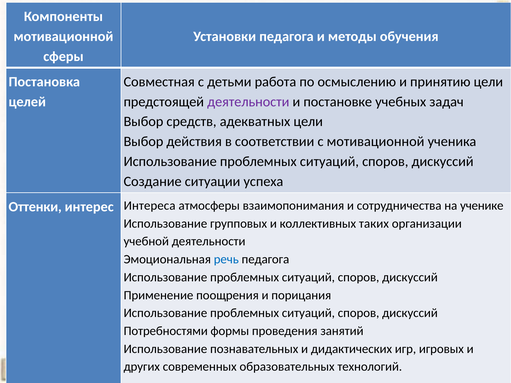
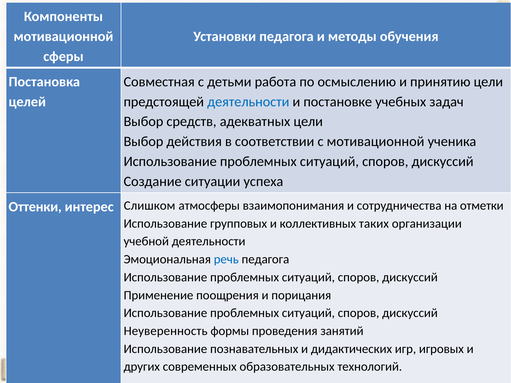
деятельности colour: purple -> blue (248, 102)
Интереса: Интереса -> Слишком (150, 206)
ученике: ученике -> отметки (482, 206)
Потребностями: Потребностями -> Неуверенность (166, 331)
